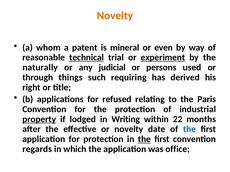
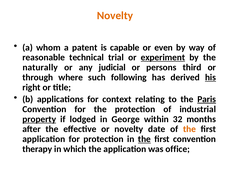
mineral: mineral -> capable (125, 48)
technical underline: present -> none (87, 58)
used: used -> third (192, 68)
things: things -> where (71, 78)
requiring: requiring -> following (129, 78)
his underline: none -> present (210, 78)
refused: refused -> context (117, 99)
Paris underline: none -> present (207, 99)
Writing: Writing -> George (126, 119)
22: 22 -> 32 (178, 119)
the colour: blue -> orange (190, 129)
regards: regards -> therapy (37, 150)
